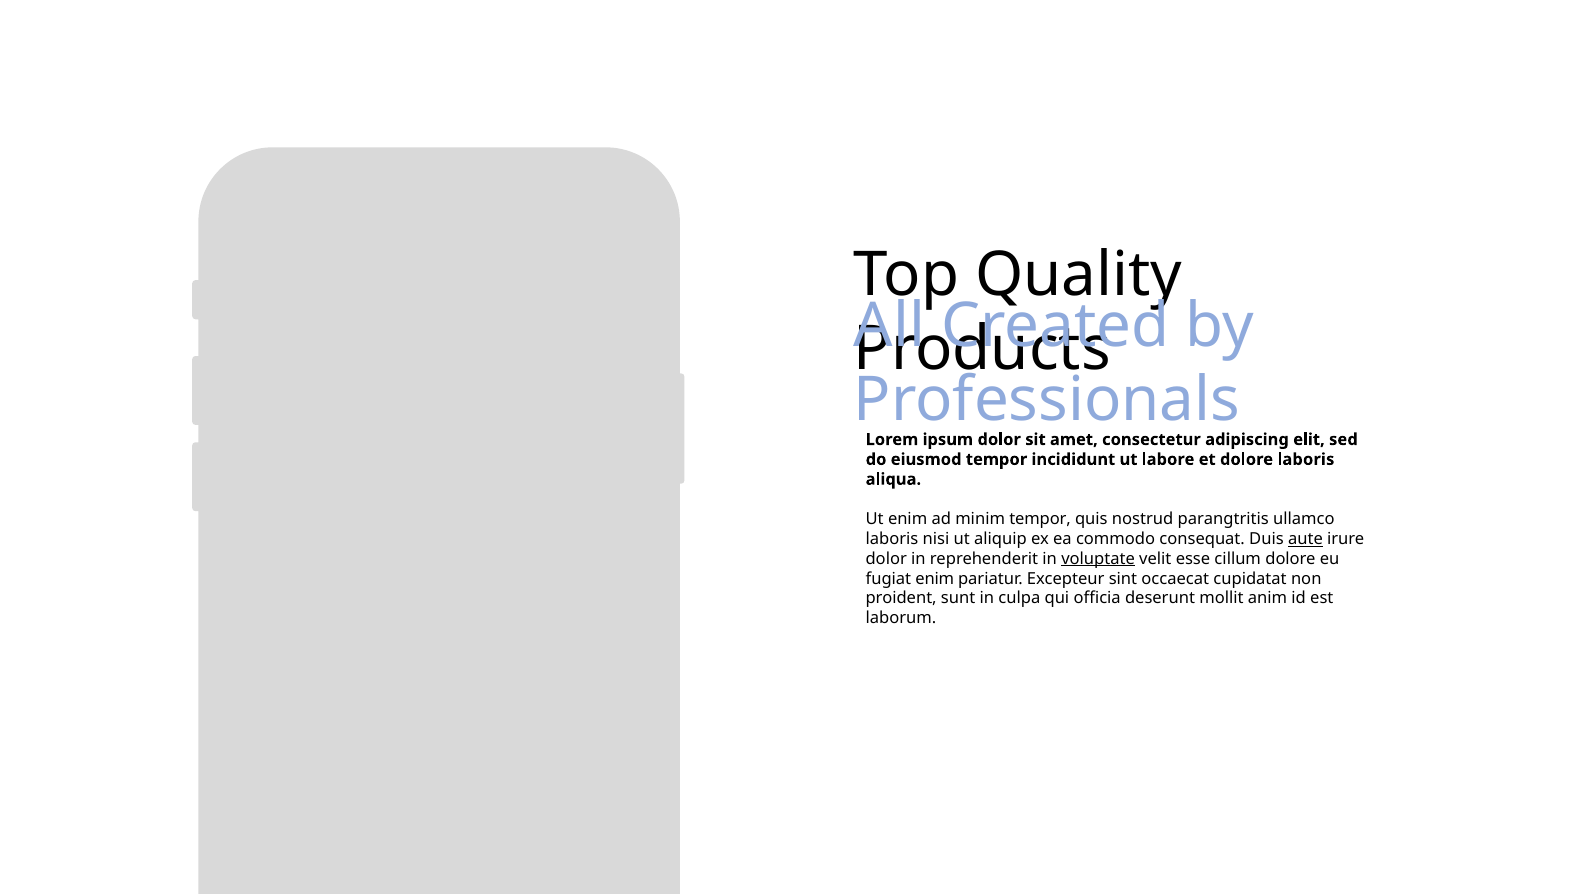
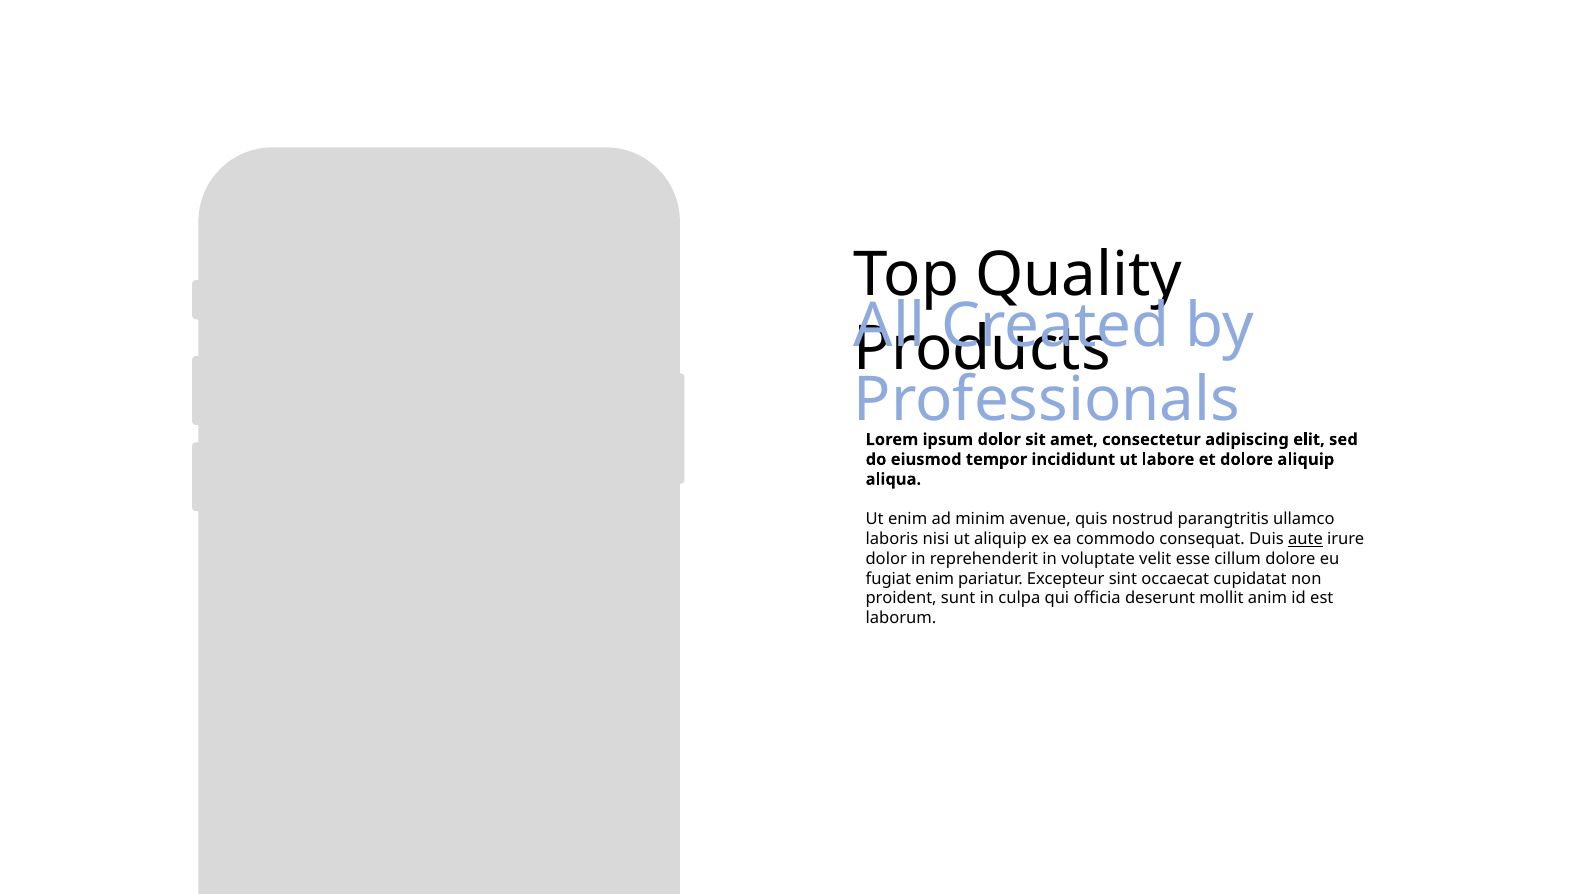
dolore laboris: laboris -> aliquip (1306, 460)
minim tempor: tempor -> avenue (1040, 519)
voluptate underline: present -> none (1098, 559)
